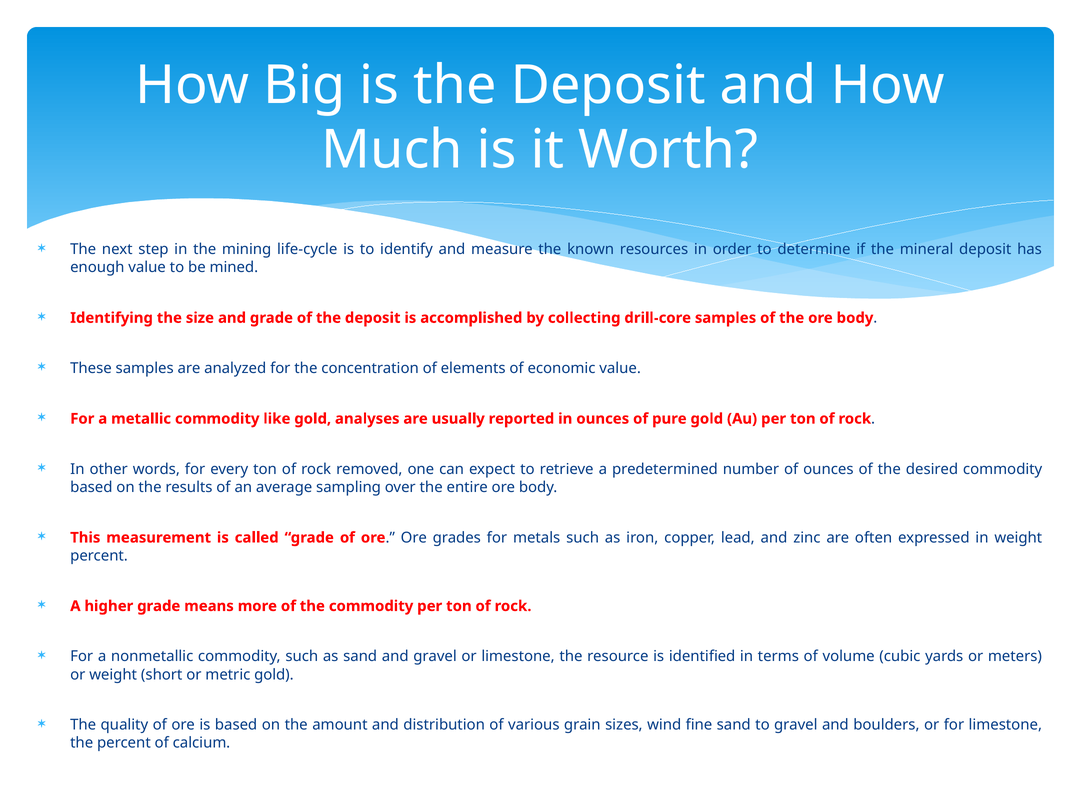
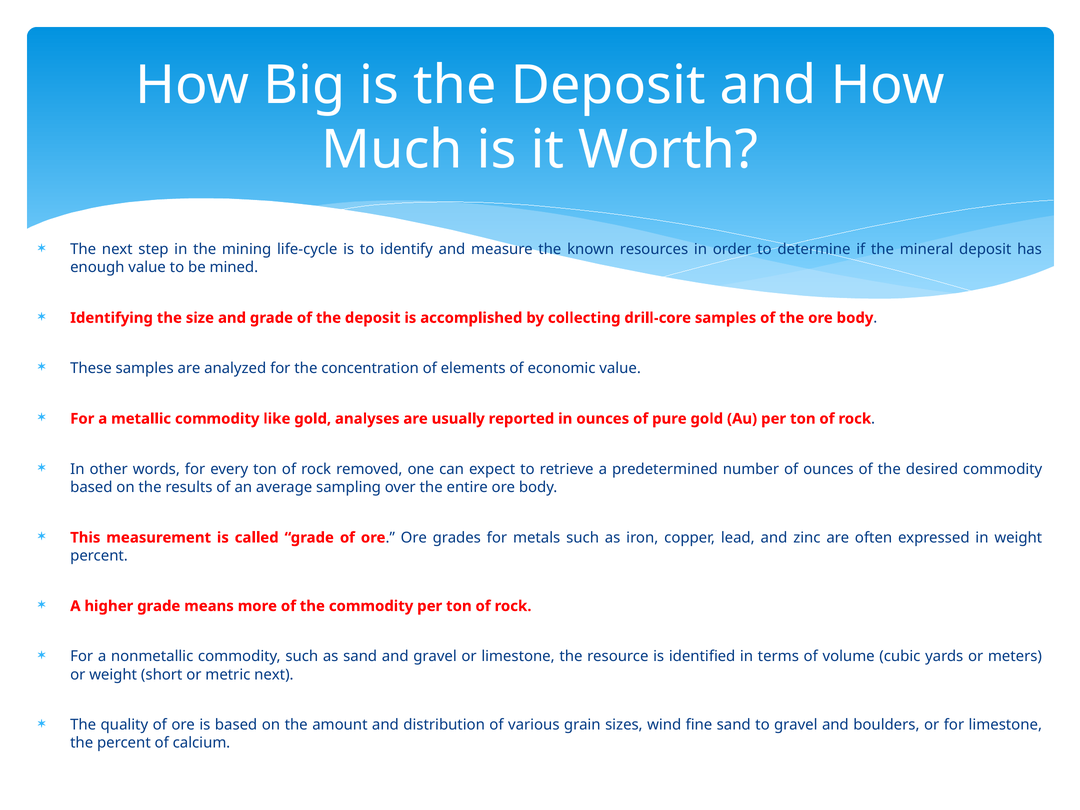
metric gold: gold -> next (274, 675)
